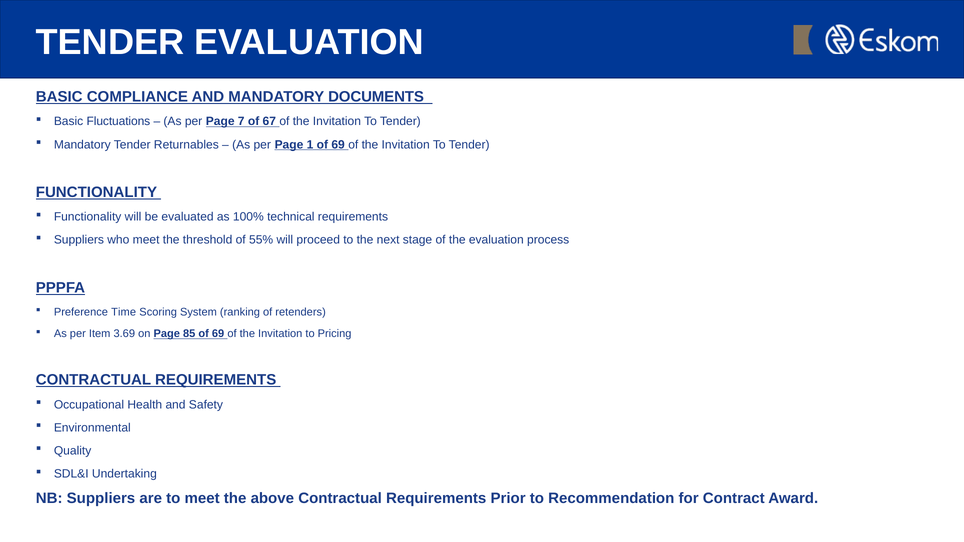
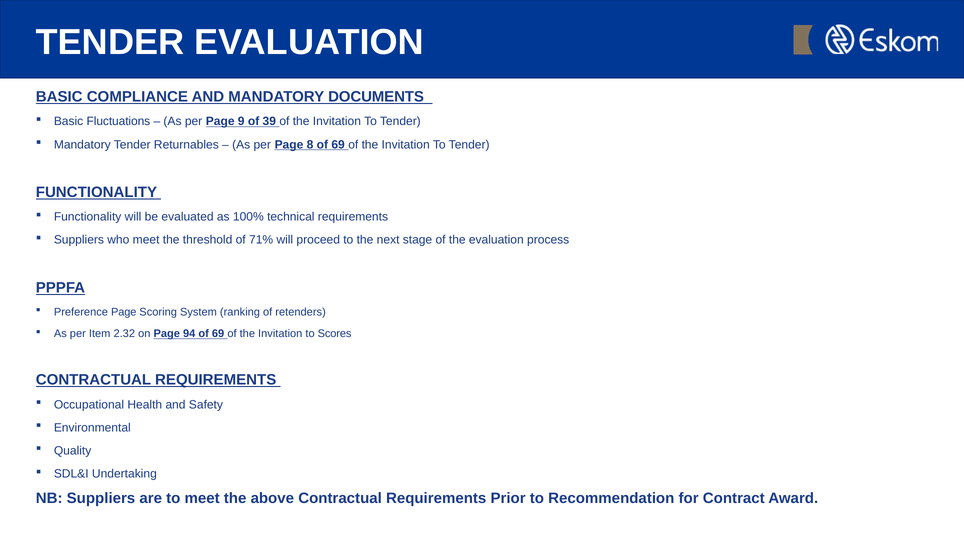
7: 7 -> 9 (241, 122)
67: 67 -> 39 (269, 122)
1: 1 -> 8 (310, 145)
55%: 55% -> 71% (261, 240)
Preference Time: Time -> Page (124, 312)
3.69: 3.69 -> 2.32 (124, 334)
85: 85 -> 94 (189, 334)
Pricing: Pricing -> Scores (335, 334)
